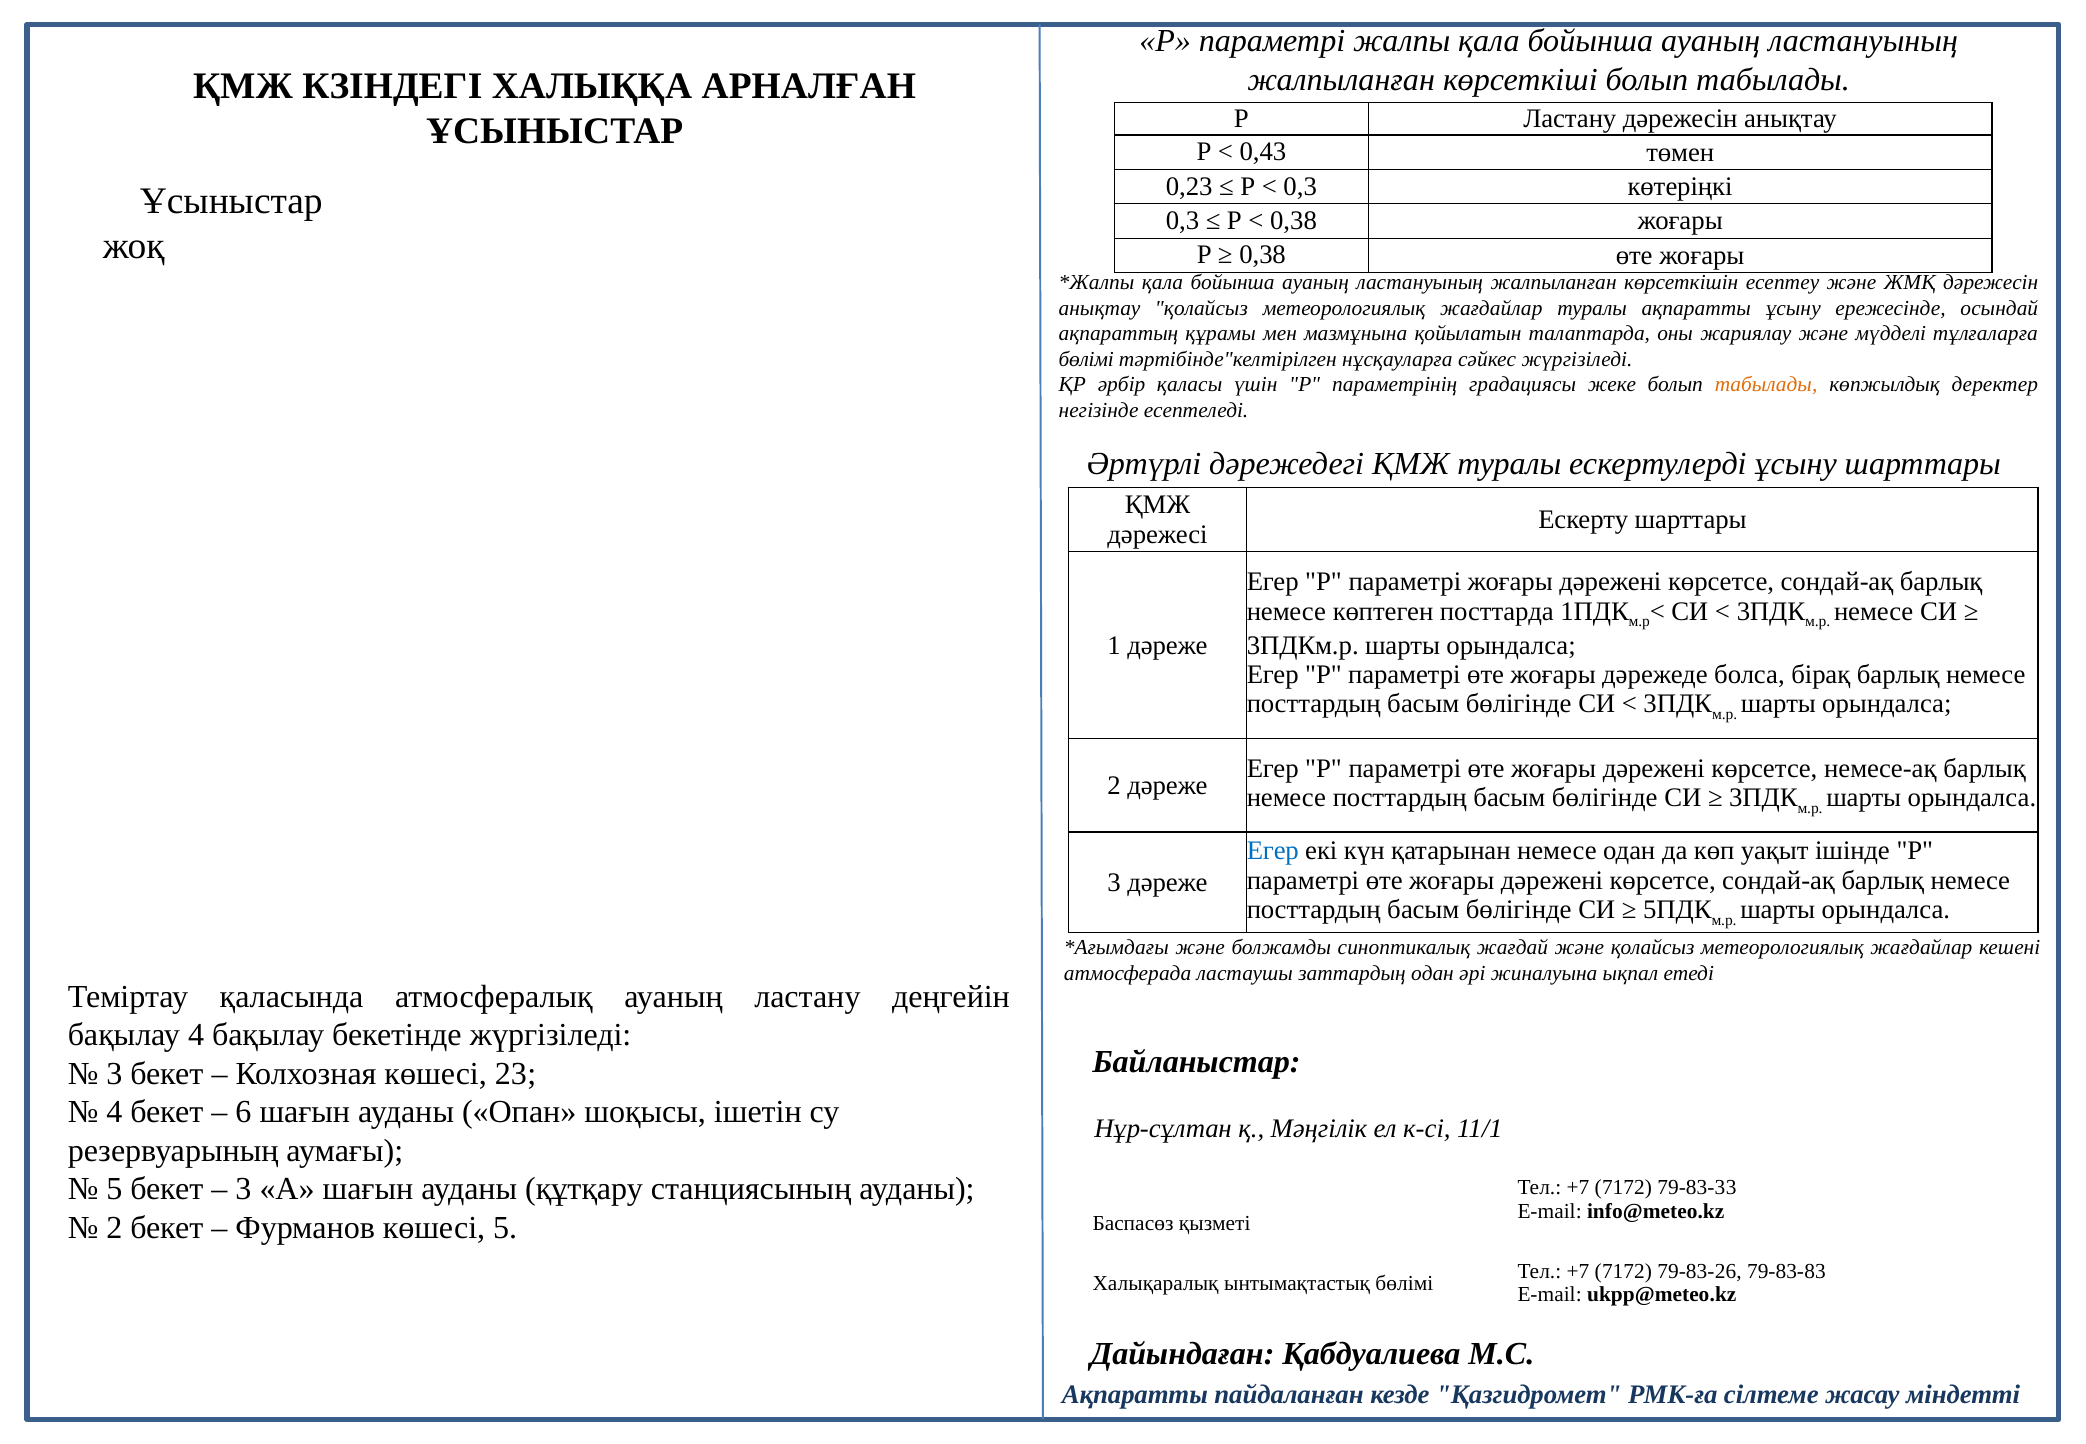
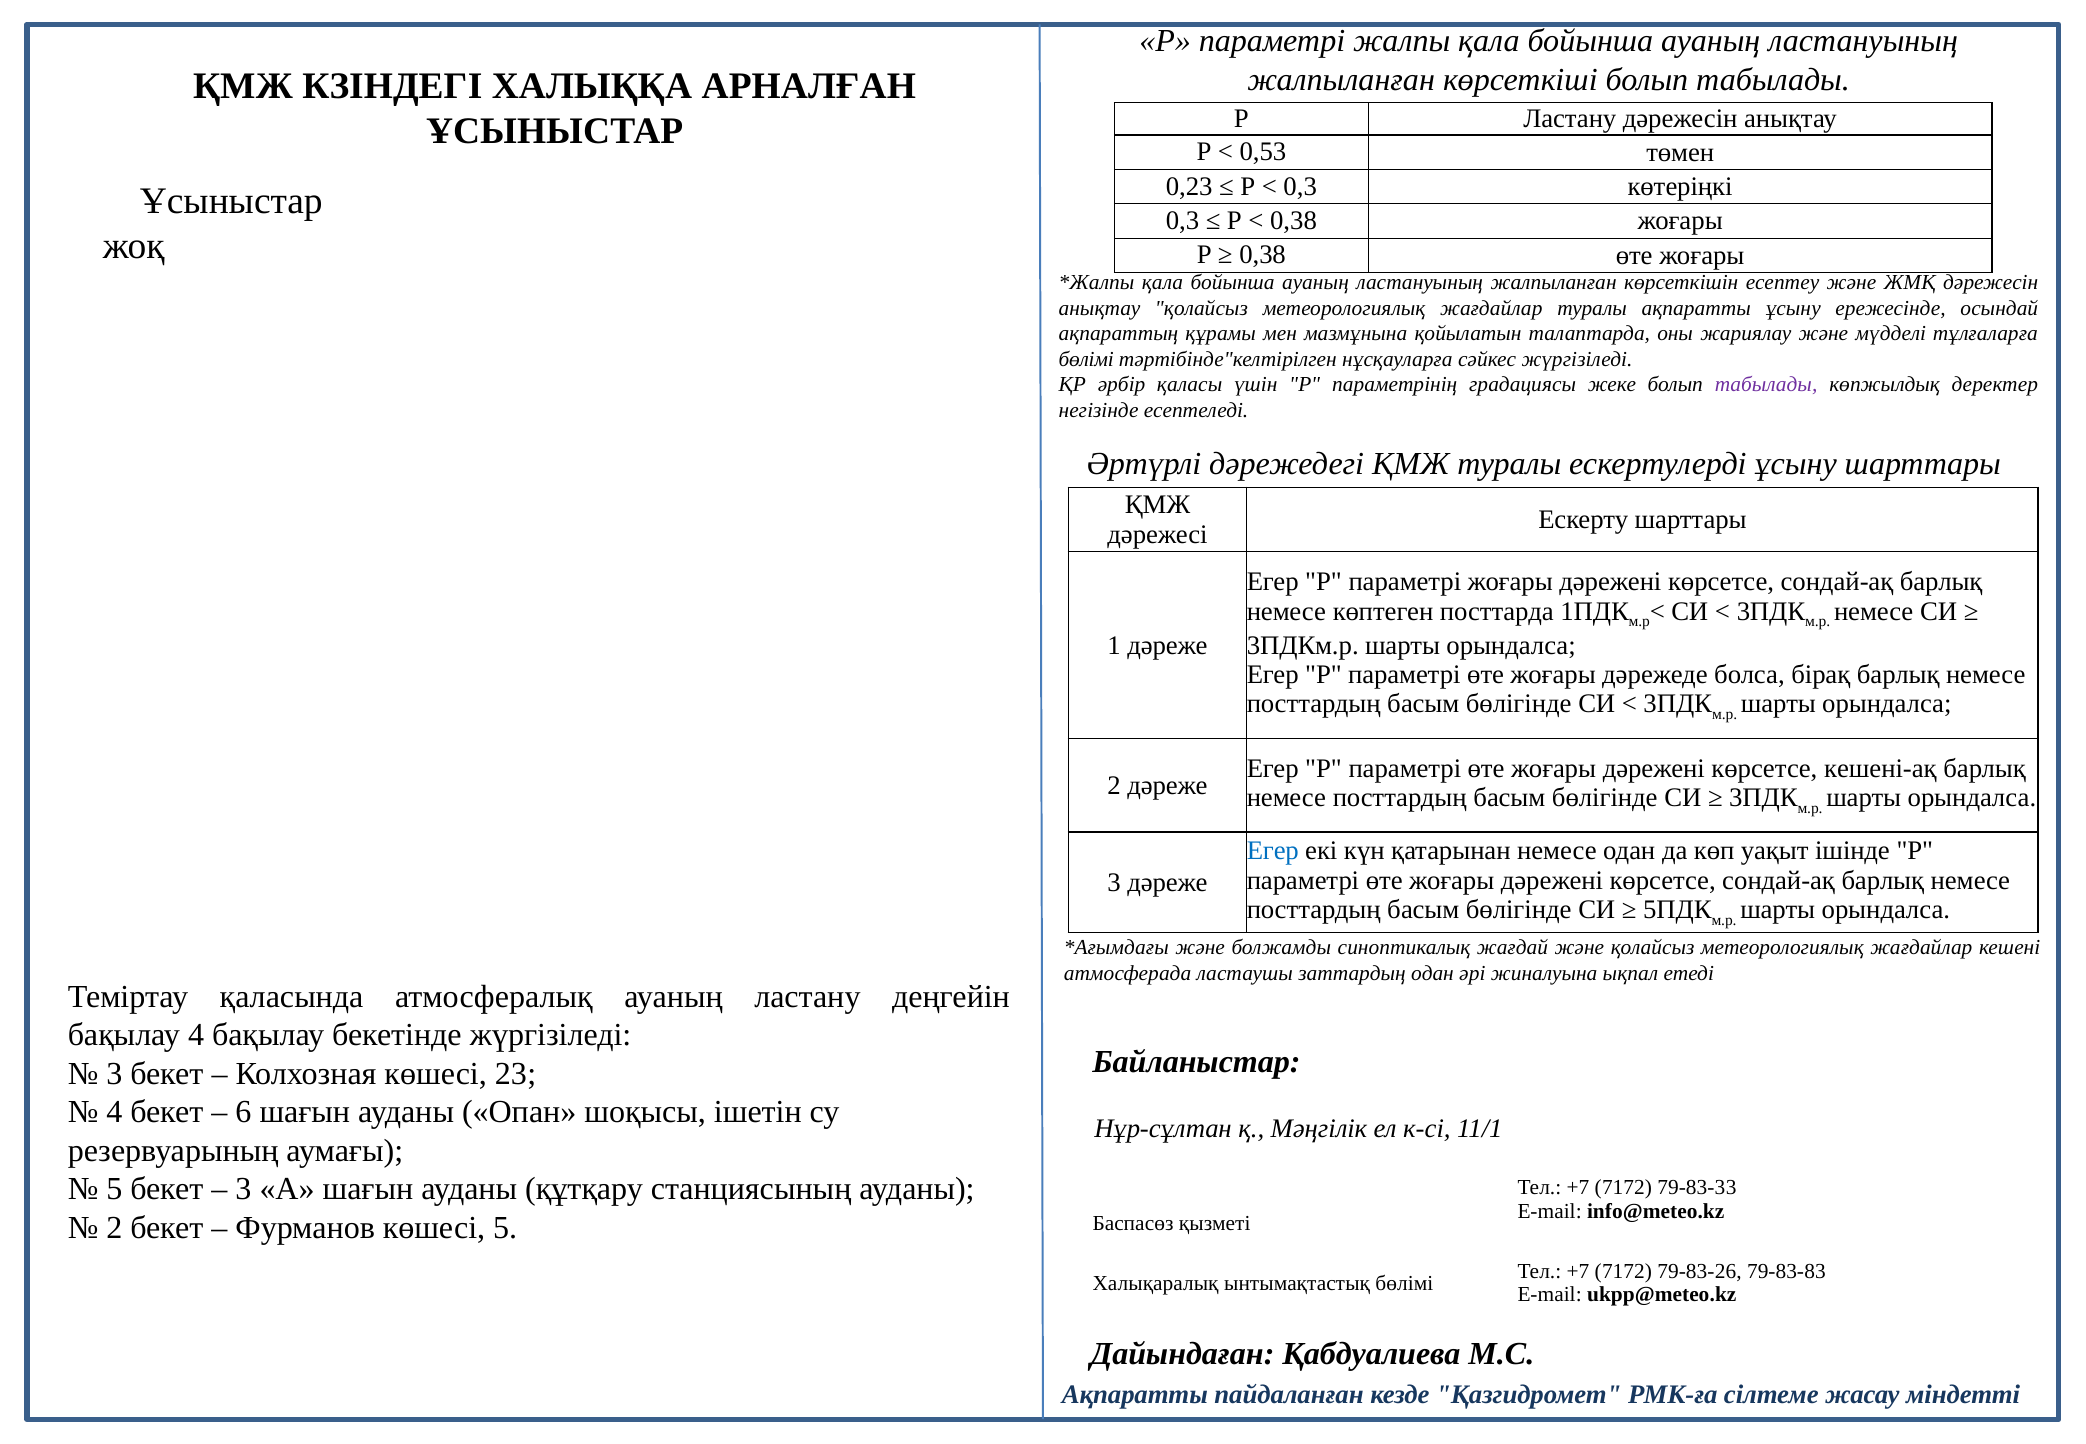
0,43: 0,43 -> 0,53 (1263, 152)
табылады colour: orange -> purple (1766, 385)
немесе-ақ: немесе-ақ -> кешені-ақ (1880, 769)
